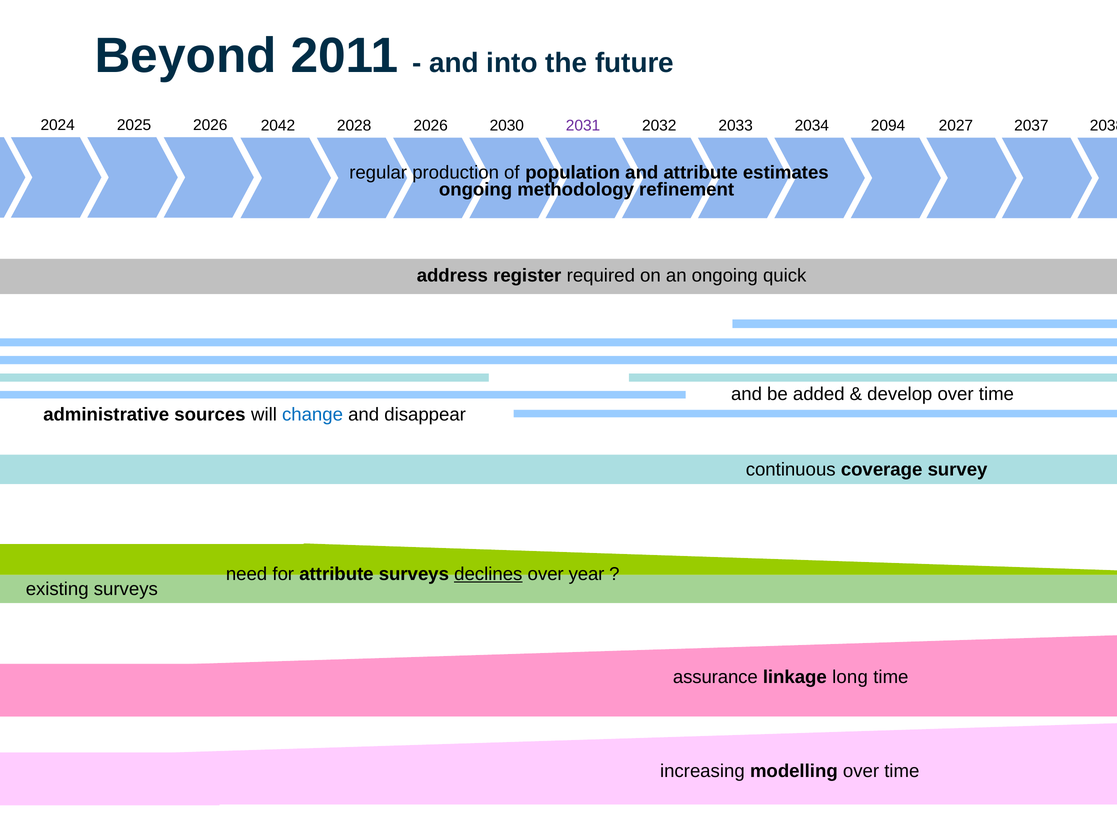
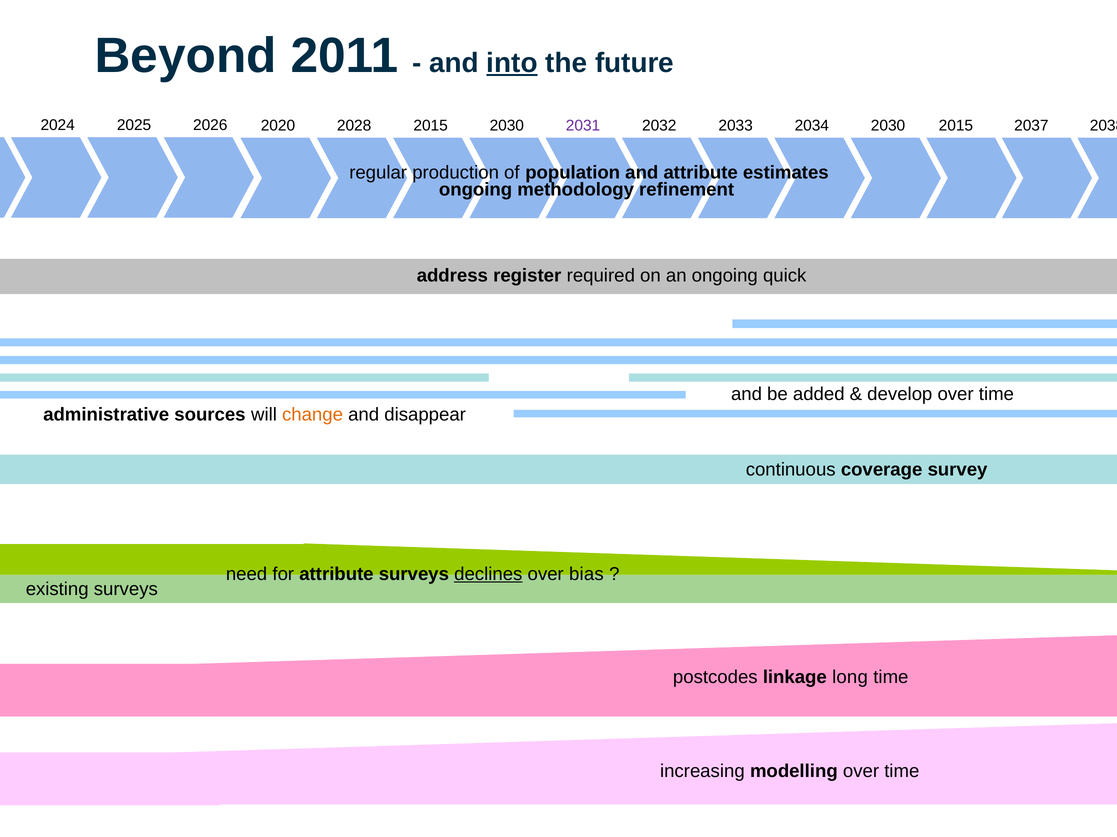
into underline: none -> present (512, 63)
2026 2027: 2027 -> 2015 (956, 126)
2042: 2042 -> 2020 (278, 126)
2028 2026: 2026 -> 2015 (431, 126)
2034 2094: 2094 -> 2030 (888, 126)
change colour: blue -> orange (313, 415)
year: year -> bias (586, 574)
assurance: assurance -> postcodes (715, 678)
